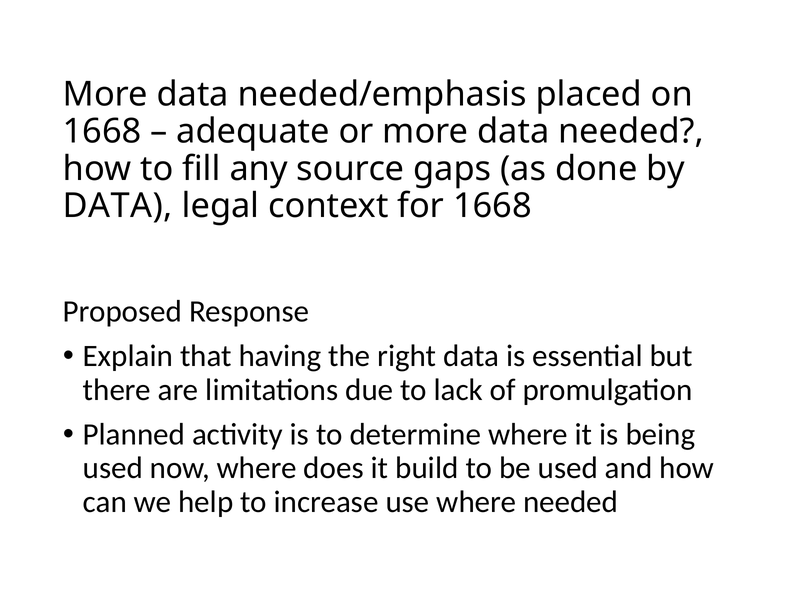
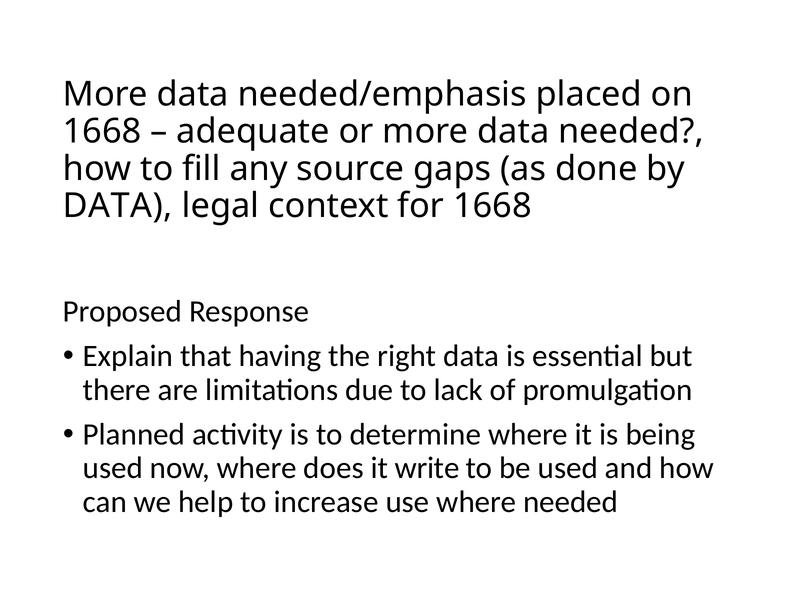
build: build -> write (427, 468)
